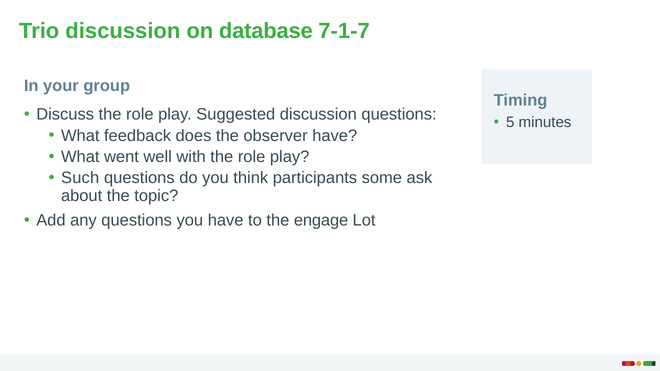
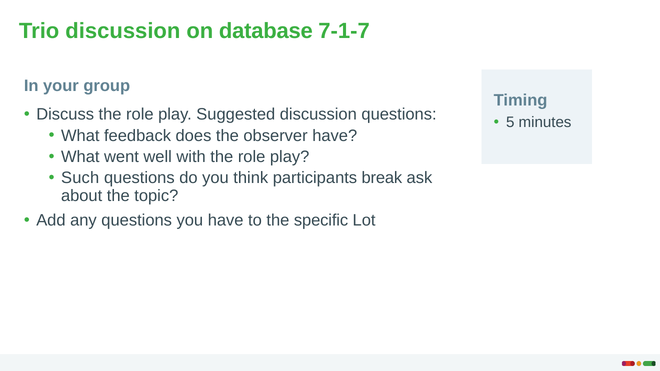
some: some -> break (382, 178)
engage: engage -> specific (321, 221)
